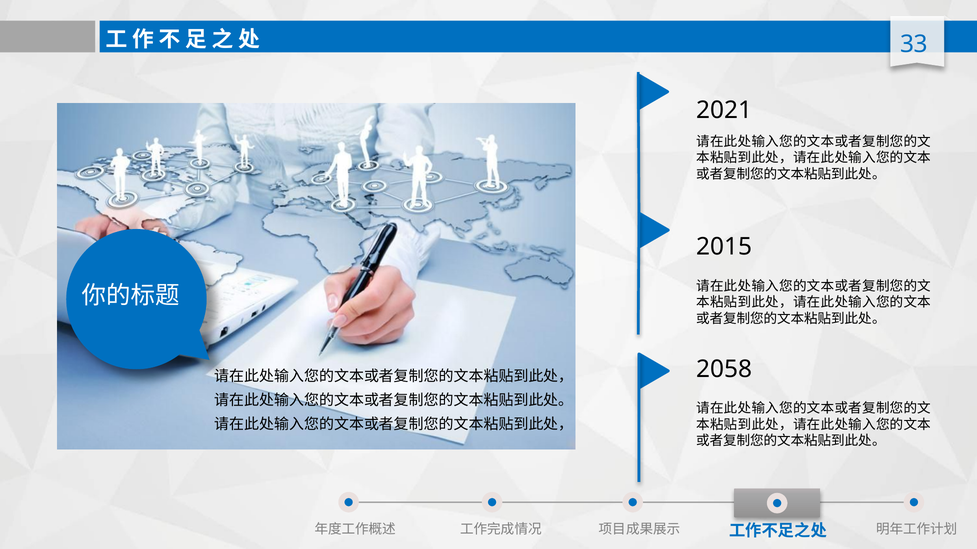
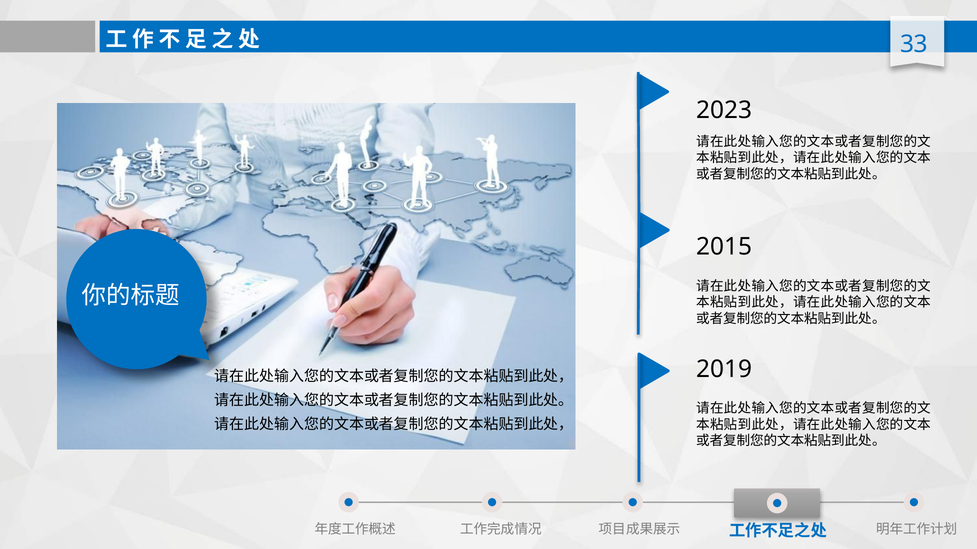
2021: 2021 -> 2023 (724, 110)
2058: 2058 -> 2019 (724, 370)
